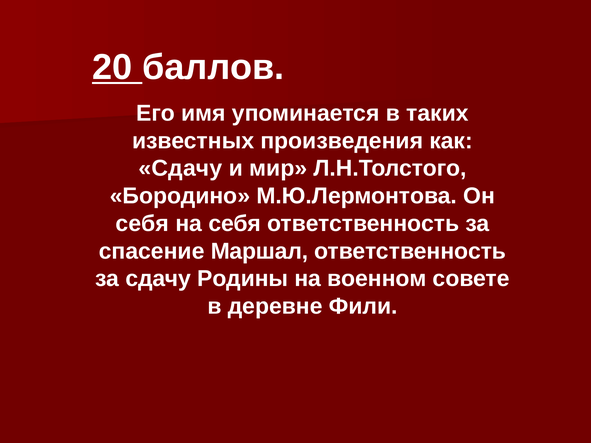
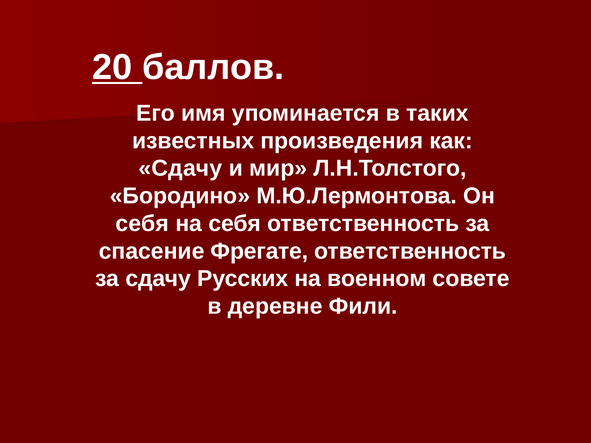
Маршал: Маршал -> Фрегате (259, 251)
Родины: Родины -> Русских (243, 279)
